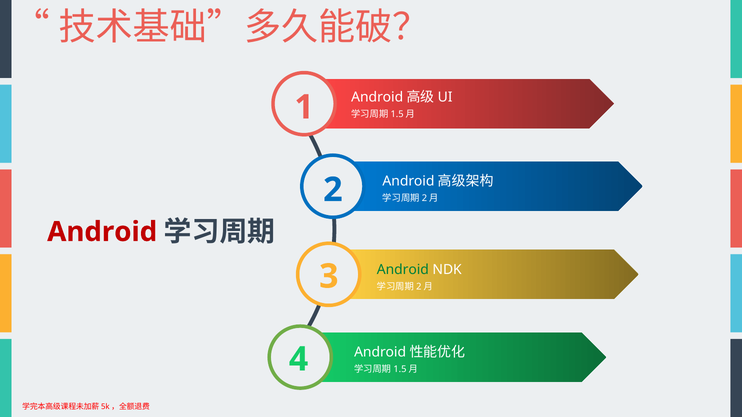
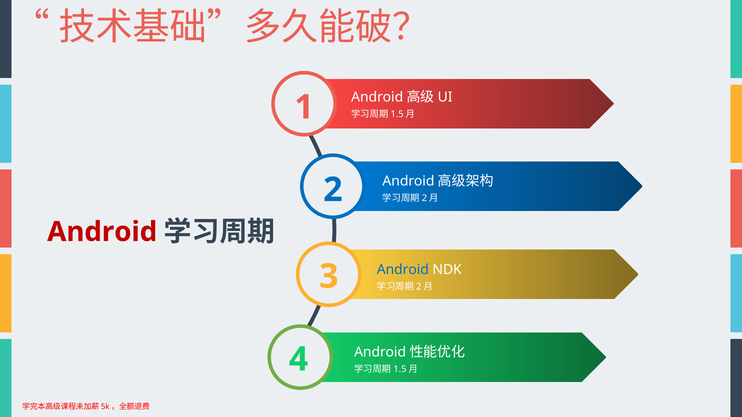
Android colour: green -> blue (403, 270)
